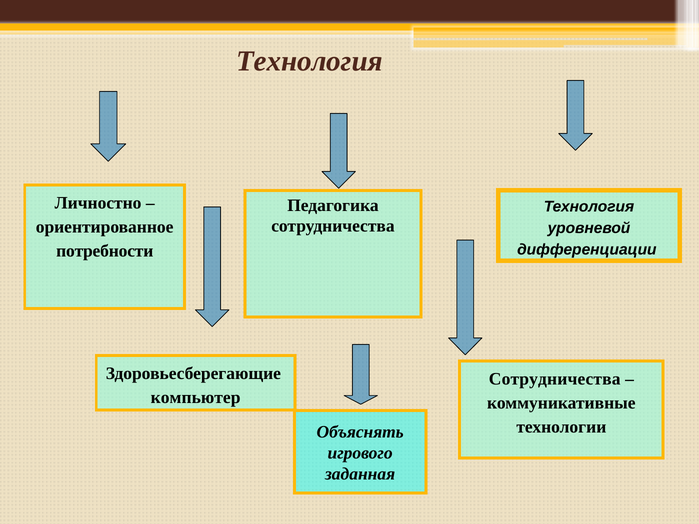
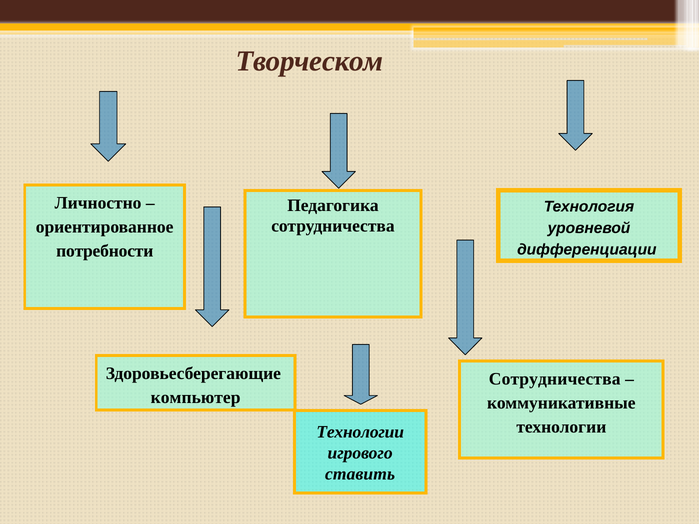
Технология: Технология -> Творческом (310, 61)
Объяснять: Объяснять -> Технологии (360, 432)
заданная: заданная -> ставить (360, 474)
